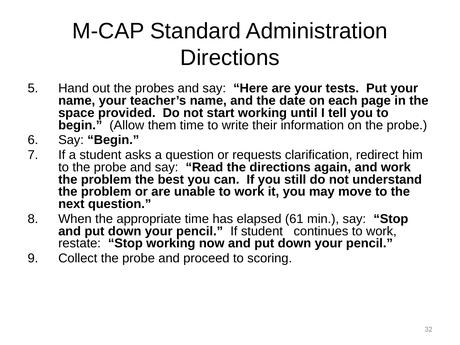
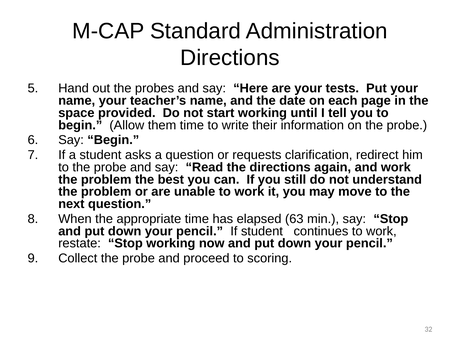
61: 61 -> 63 (294, 219)
